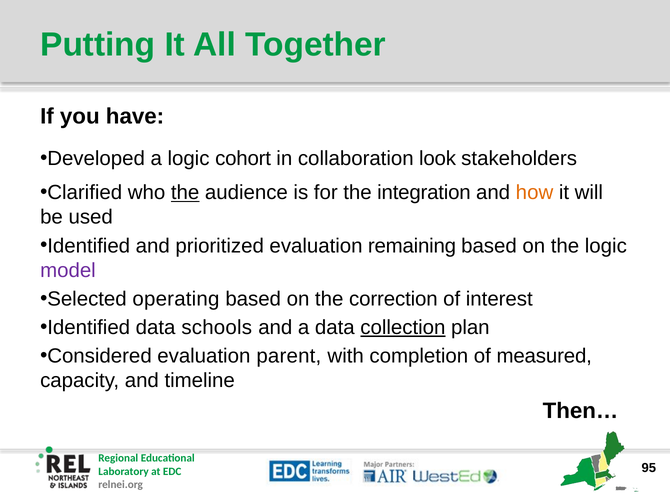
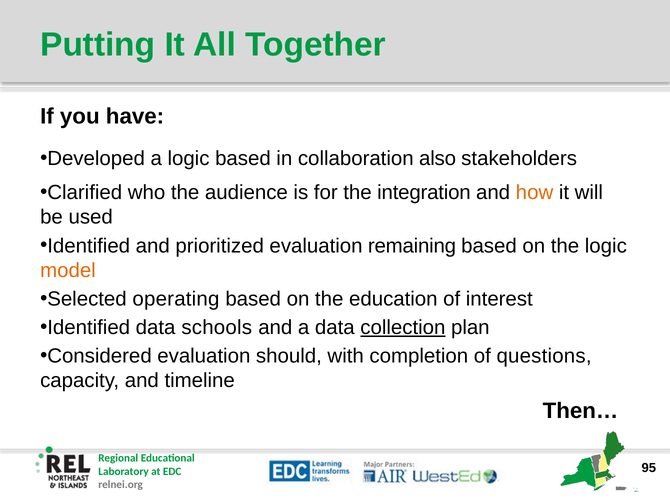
logic cohort: cohort -> based (243, 159)
look: look -> also (438, 159)
the underline: present -> none (185, 193)
model colour: purple -> orange (68, 271)
correction: correction -> education (393, 299)
parent: parent -> should (289, 356)
measured: measured -> questions (544, 356)
